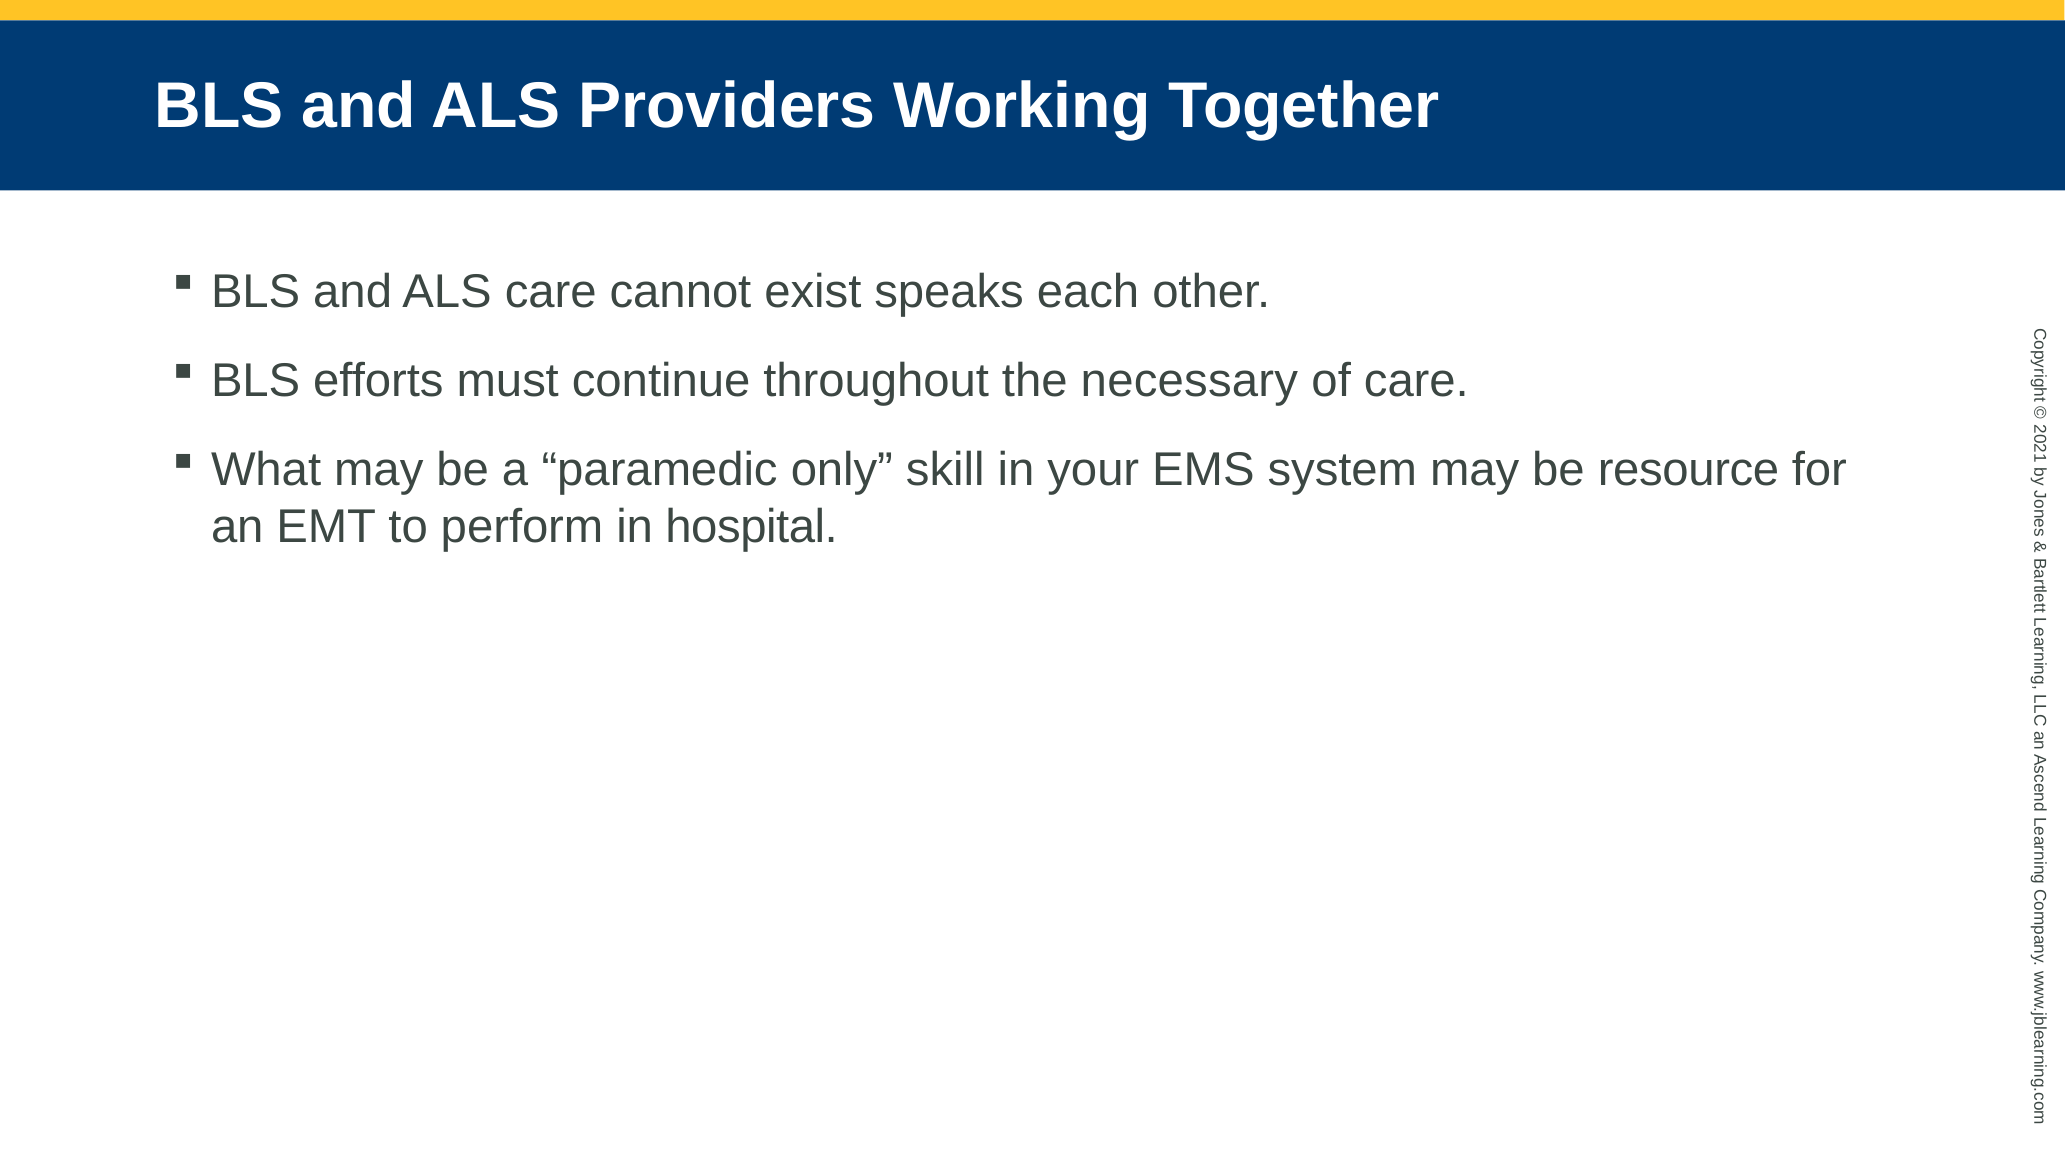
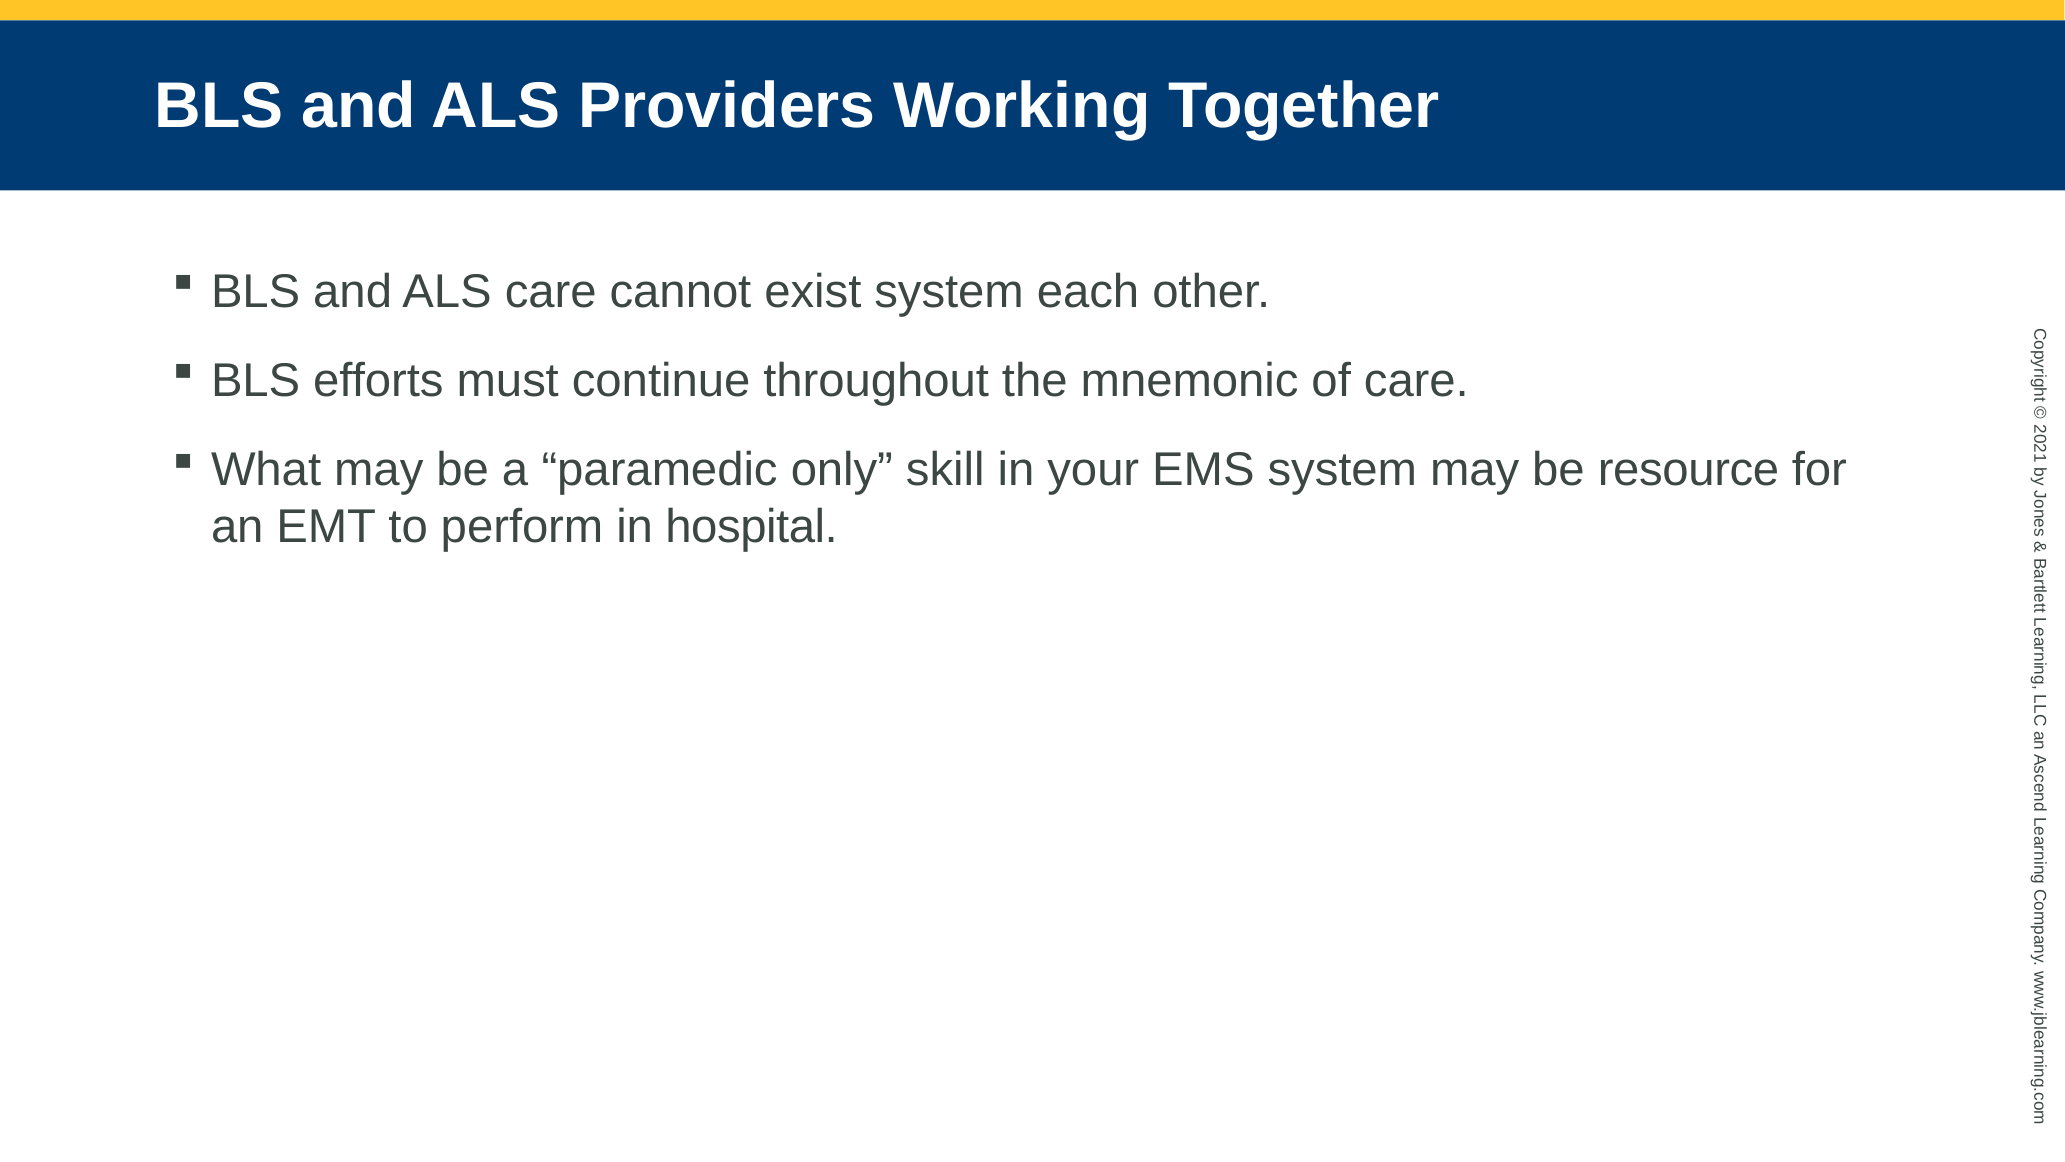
exist speaks: speaks -> system (949, 292)
necessary: necessary -> mnemonic (1190, 381)
